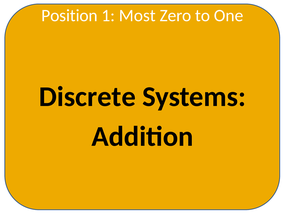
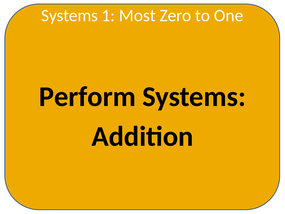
Position: Position -> Systems (70, 15)
Discrete: Discrete -> Perform (87, 97)
